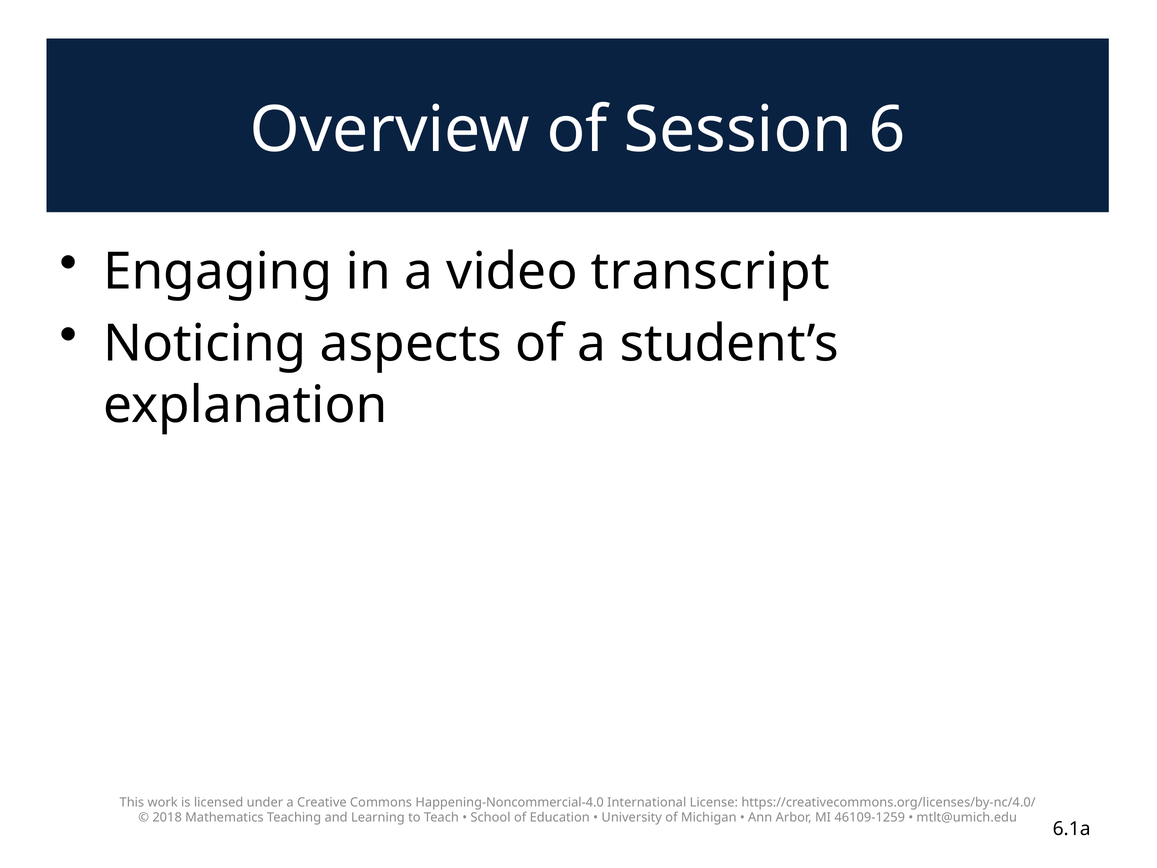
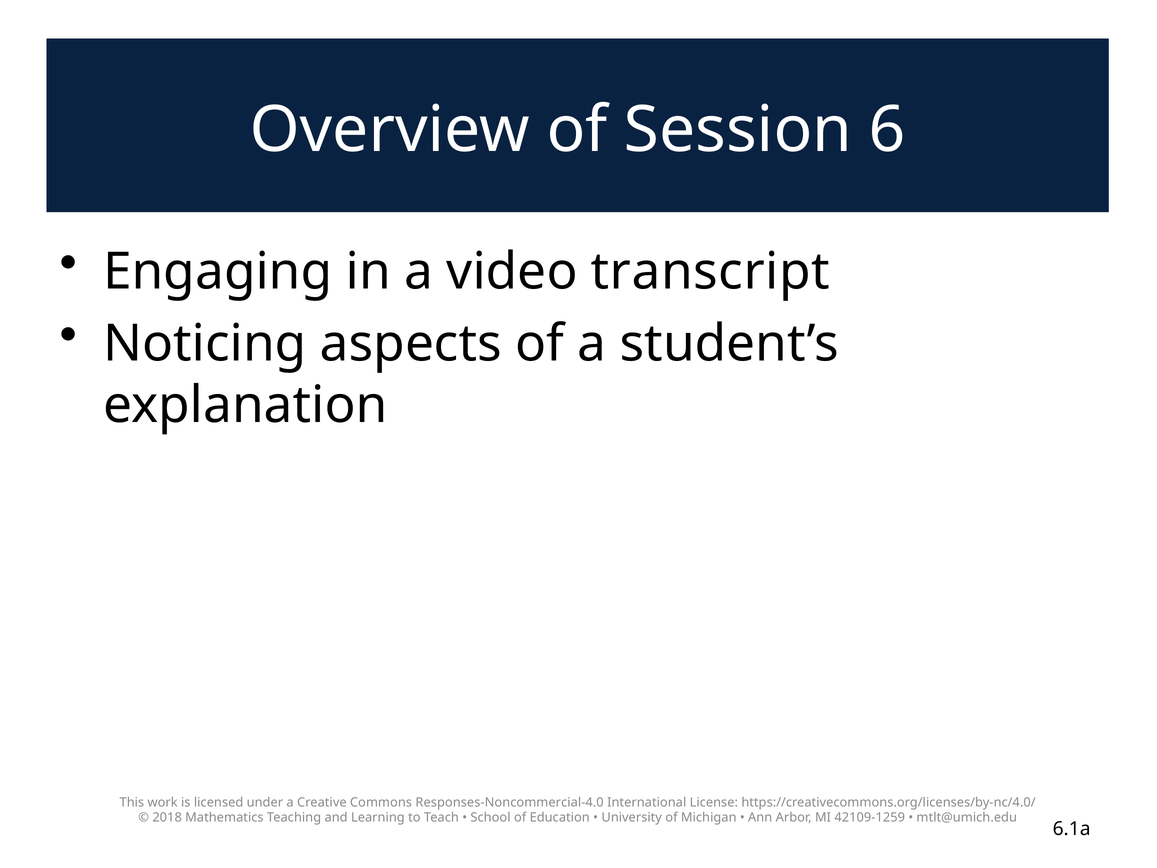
Happening-Noncommercial-4.0: Happening-Noncommercial-4.0 -> Responses-Noncommercial-4.0 (510, 802)
46109-1259: 46109-1259 -> 42109-1259 (870, 817)
